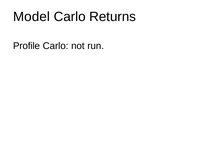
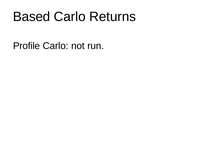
Model: Model -> Based (32, 17)
